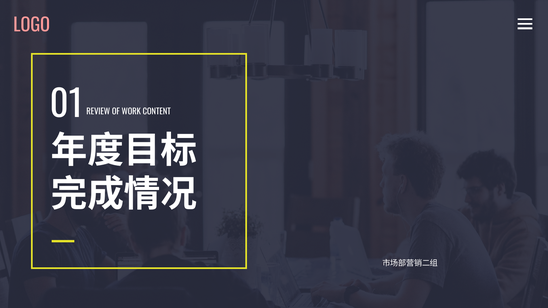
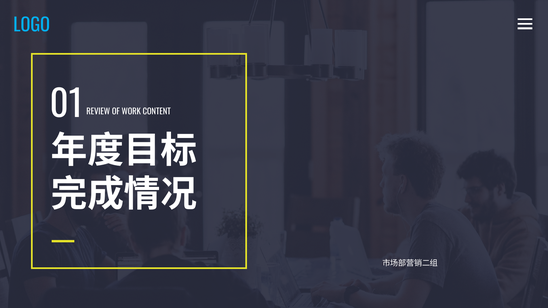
LOGO colour: pink -> light blue (32, 25)
